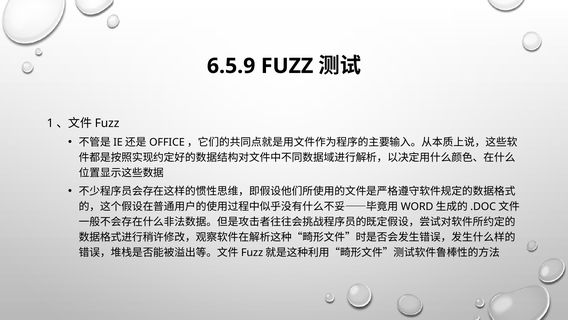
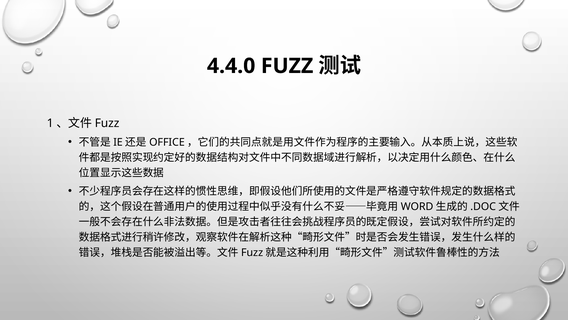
6.5.9: 6.5.9 -> 4.4.0 (231, 66)
